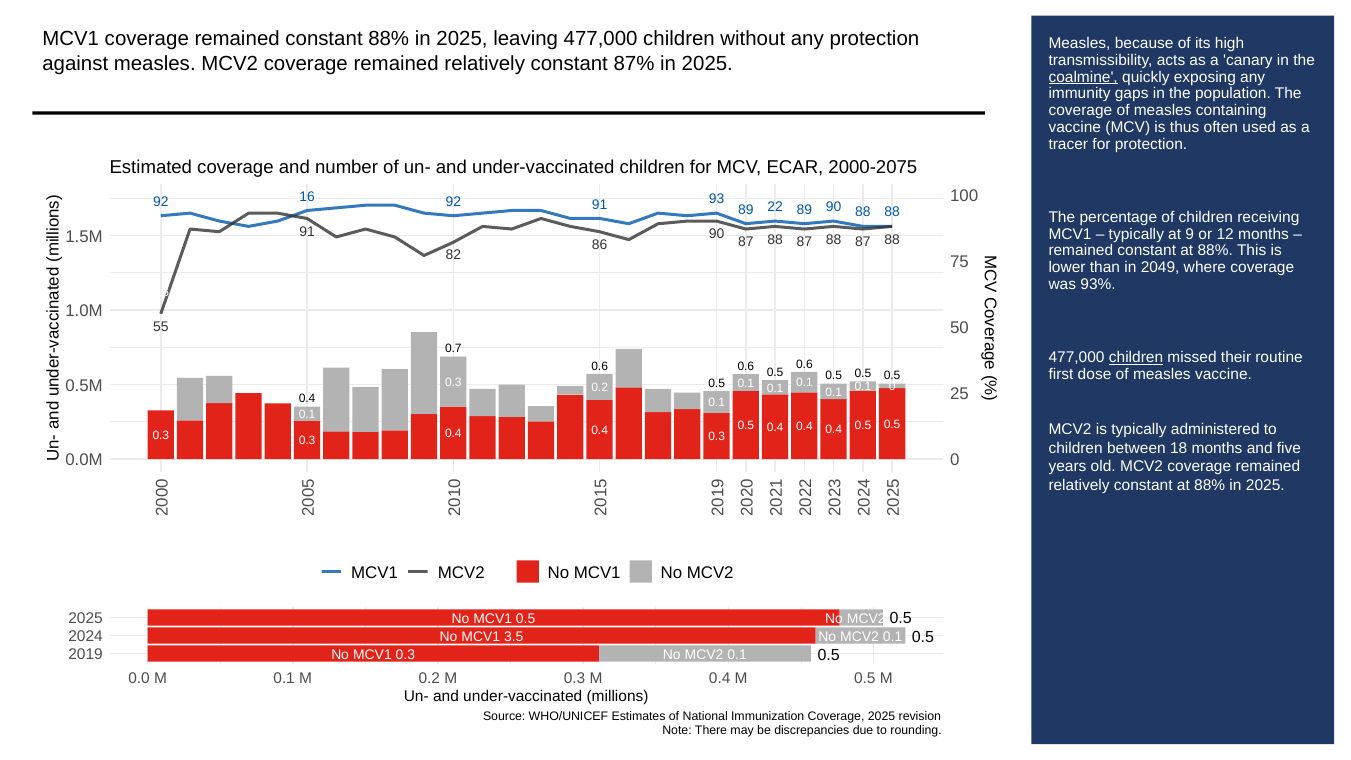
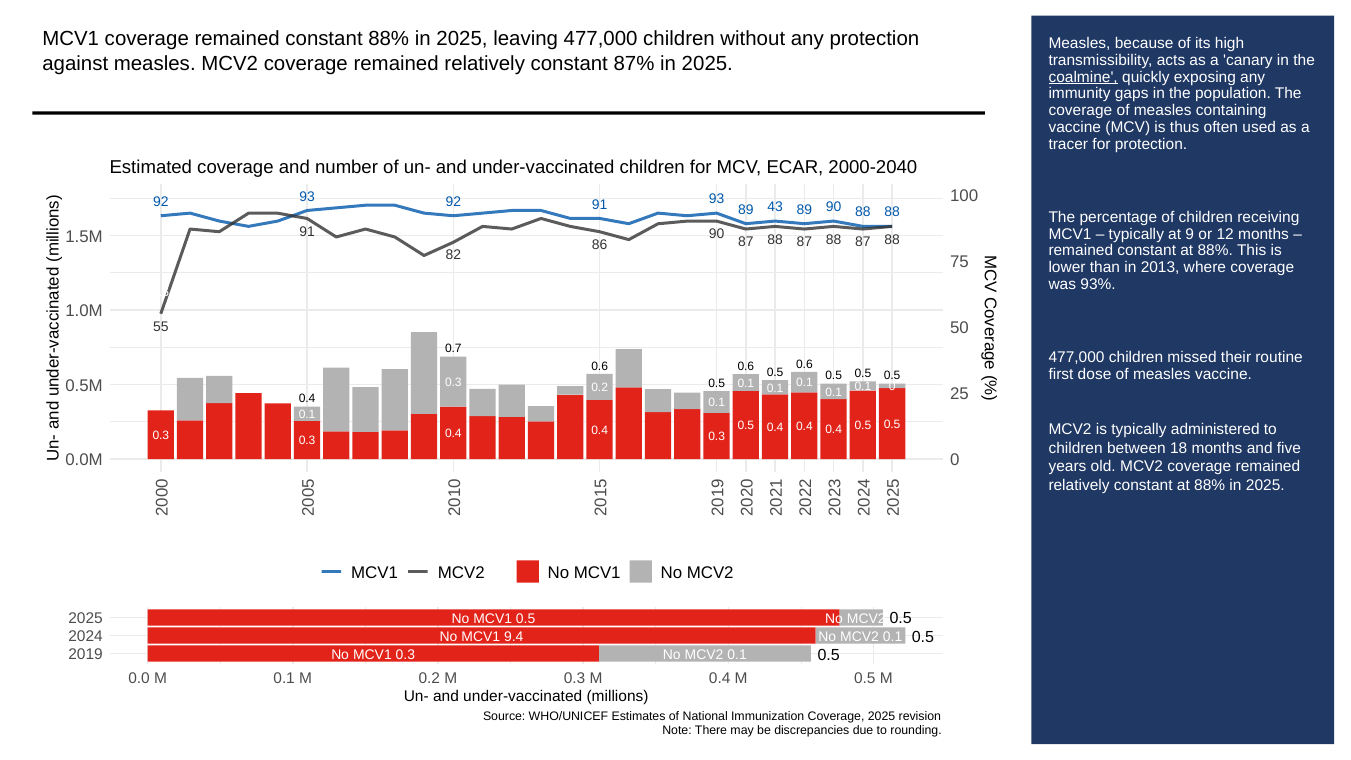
2000-2075: 2000-2075 -> 2000-2040 (873, 167)
92 16: 16 -> 93 (307, 196)
22: 22 -> 43 (775, 207)
2049: 2049 -> 2013 (1160, 267)
children underline: present -> none (1136, 357)
3.5: 3.5 -> 9.4 (514, 637)
